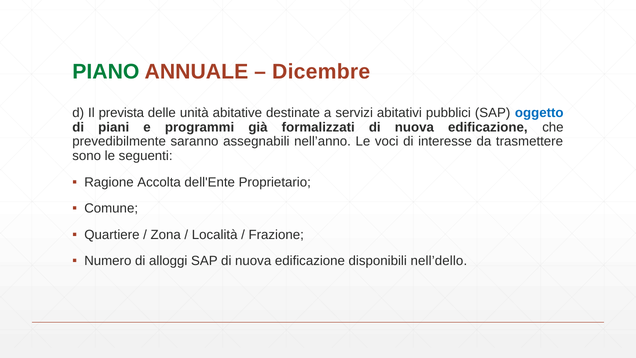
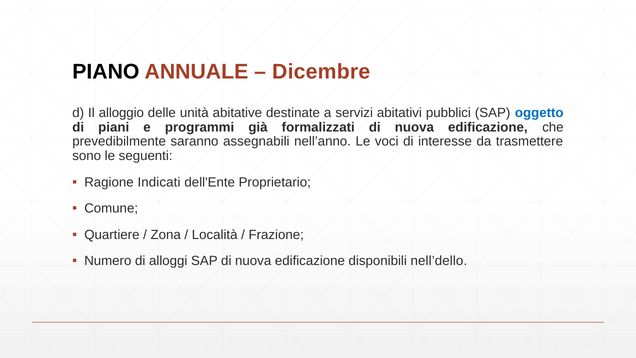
PIANO colour: green -> black (106, 72)
prevista: prevista -> alloggio (121, 113)
Accolta: Accolta -> Indicati (159, 182)
